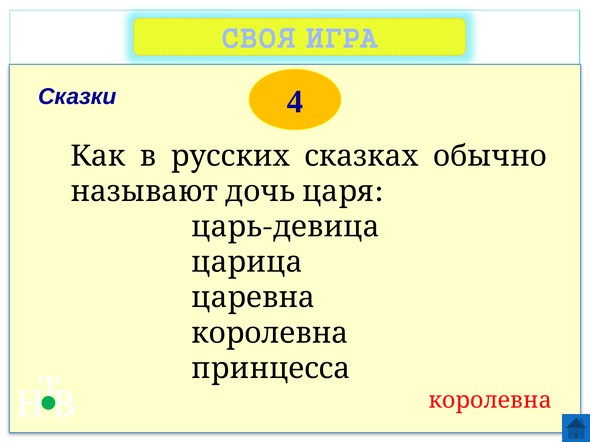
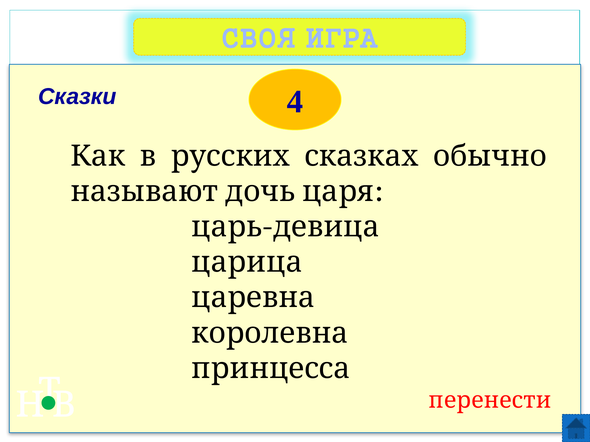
королевна: королевна -> перенести (490, 401)
